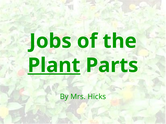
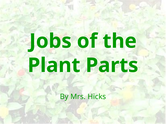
Plant underline: present -> none (54, 66)
